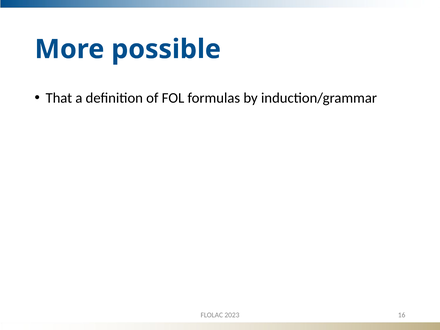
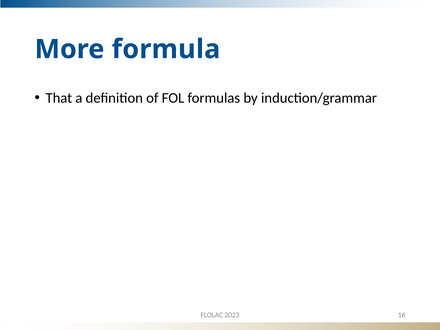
possible: possible -> formula (166, 49)
